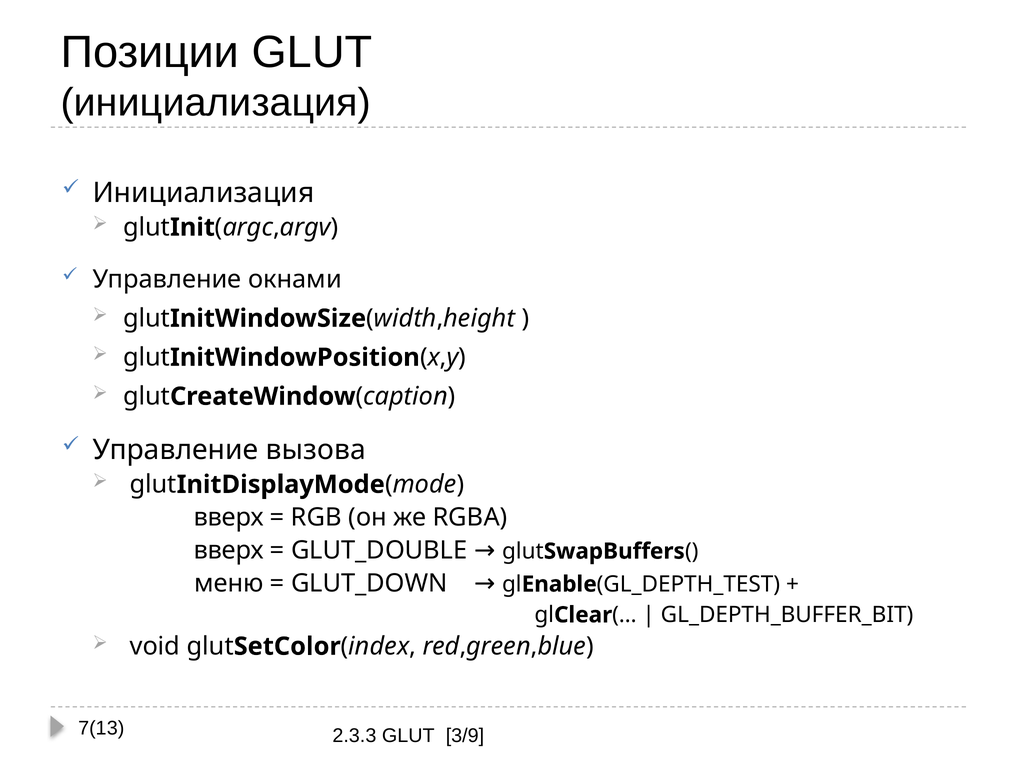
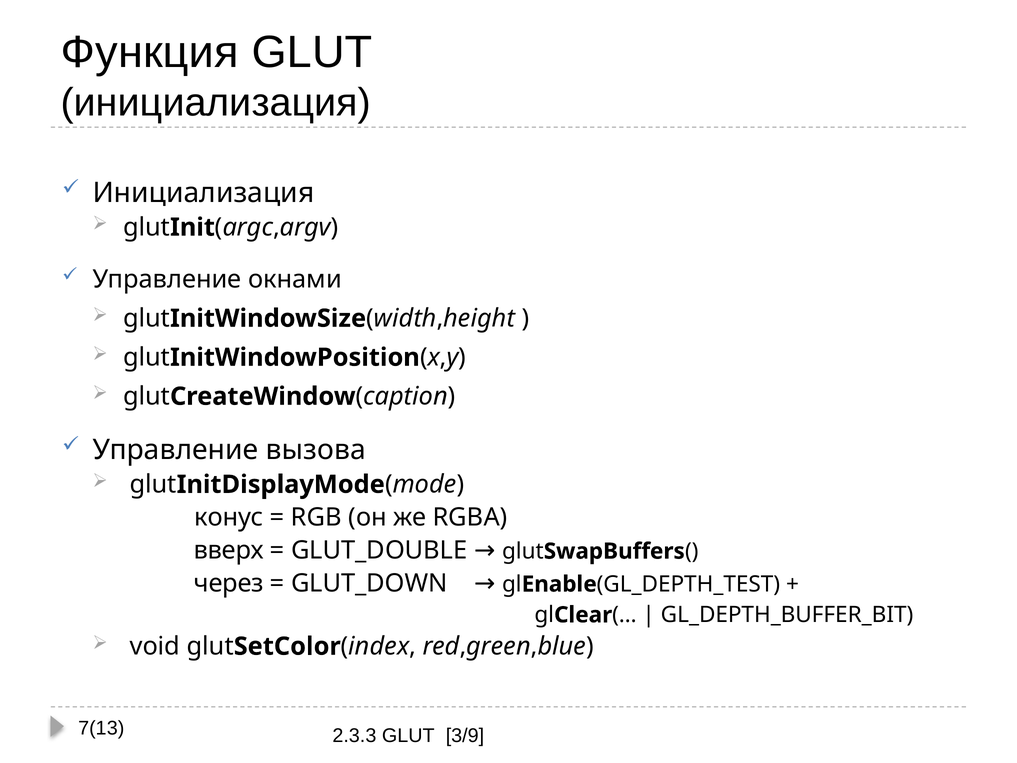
Позиции: Позиции -> Функция (150, 52)
вверх: вверх -> конус (229, 517)
меню: меню -> через (229, 583)
